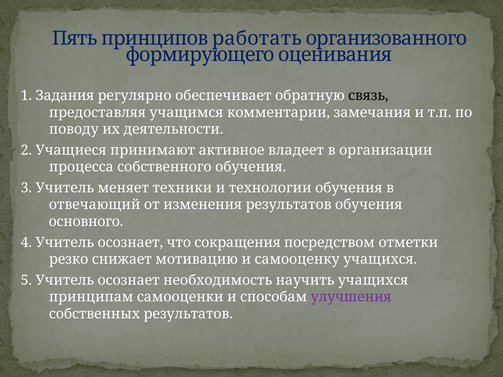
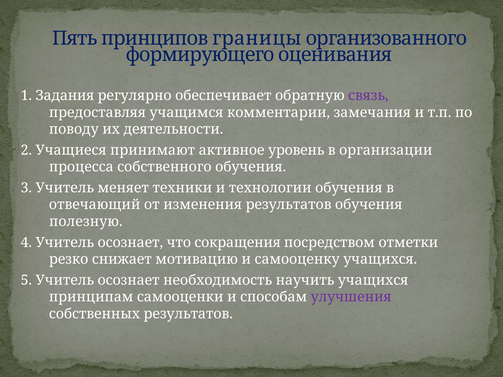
работать: работать -> границы (257, 38)
связь colour: black -> purple (368, 96)
владеет: владеет -> уровень (296, 150)
основного: основного -> полезную (86, 222)
